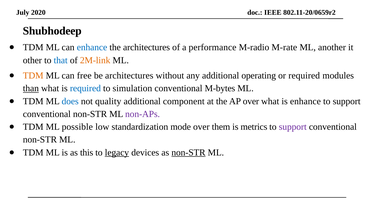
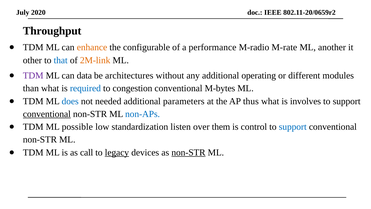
Shubhodeep: Shubhodeep -> Throughput (52, 31)
enhance colour: blue -> orange (92, 47)
the architectures: architectures -> configurable (147, 47)
TDM colour: orange -> purple (33, 75)
free: free -> data (84, 75)
or required: required -> different (304, 75)
than underline: present -> none (31, 88)
simulation: simulation -> congestion (132, 88)
quality: quality -> needed (108, 101)
component: component -> parameters (184, 101)
AP over: over -> thus (251, 101)
is enhance: enhance -> involves (305, 101)
conventional underline: none -> present (47, 114)
non-APs colour: purple -> blue (143, 114)
mode: mode -> listen (181, 127)
metrics: metrics -> control (254, 127)
support colour: purple -> blue (293, 127)
this: this -> call (87, 152)
